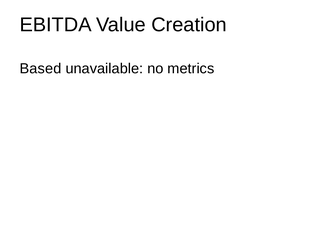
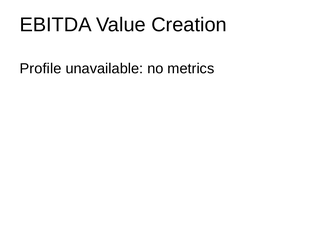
Based: Based -> Profile (41, 69)
